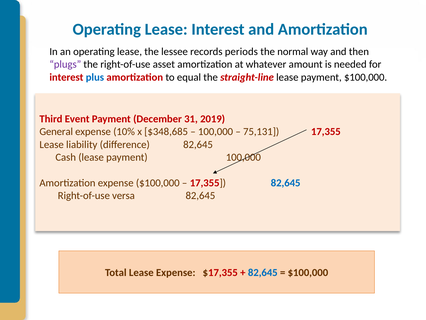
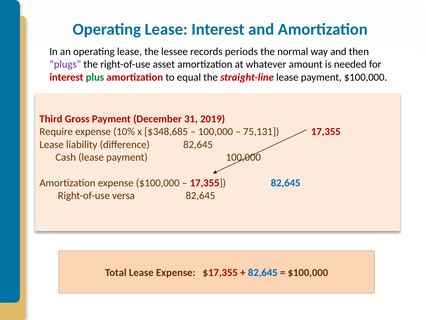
plus colour: blue -> green (95, 77)
Event: Event -> Gross (77, 119)
General: General -> Require (56, 132)
